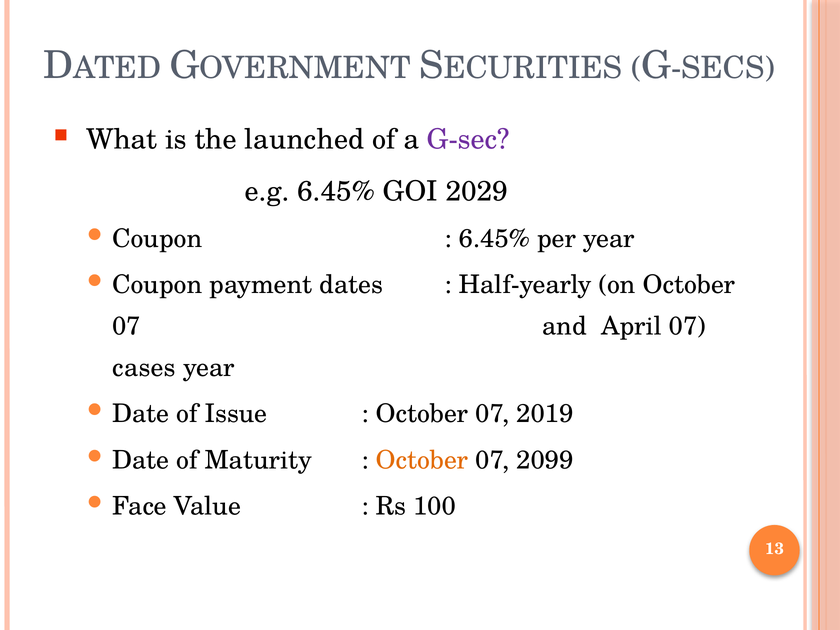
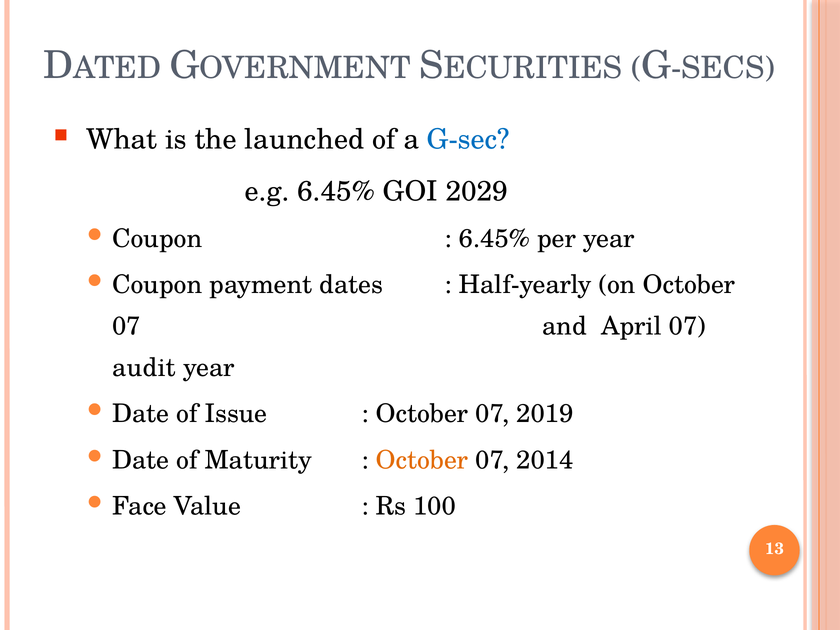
G-sec colour: purple -> blue (468, 140)
cases: cases -> audit (144, 368)
2099: 2099 -> 2014 (545, 460)
